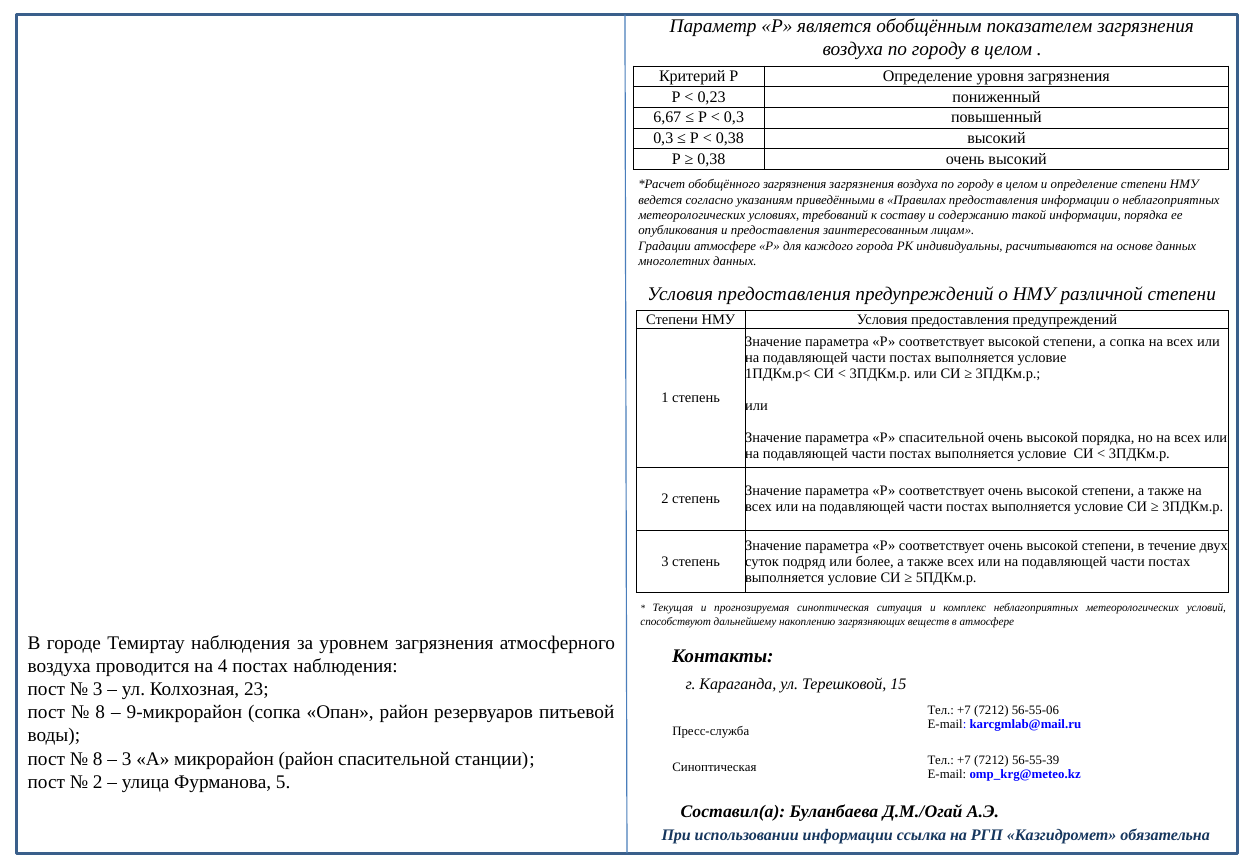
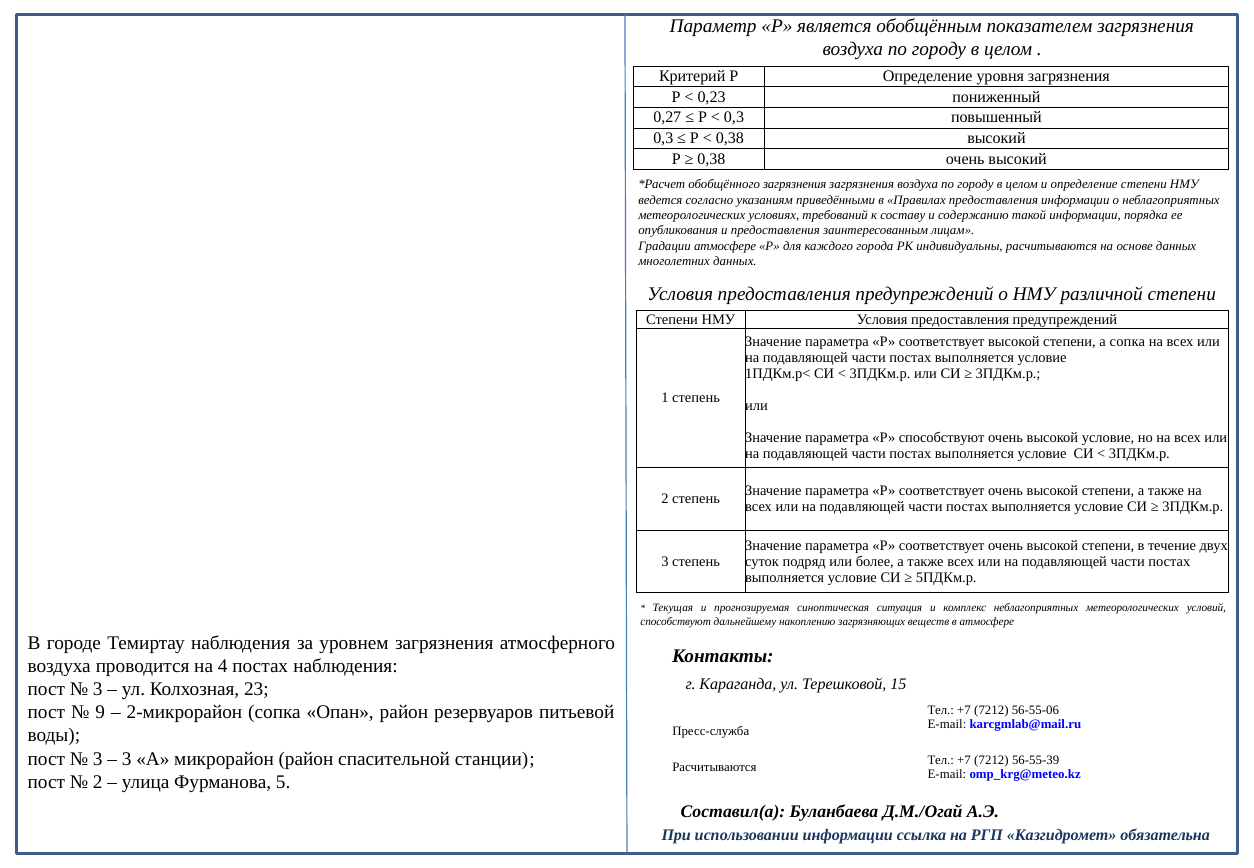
6,67: 6,67 -> 0,27 (667, 118)
Р спасительной: спасительной -> способствуют (942, 438)
высокой порядка: порядка -> условие (1108, 438)
8: 8 -> 9 (100, 713)
9-микрорайон: 9-микрорайон -> 2-микрорайон (184, 713)
8: 8 -> 3 (98, 759)
Синоптическая: Синоптическая -> Расчитываются (714, 768)
